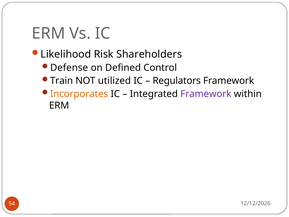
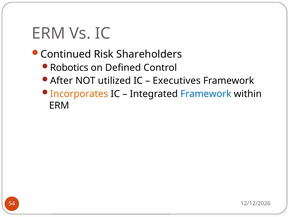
Likelihood: Likelihood -> Continued (66, 54)
Defense: Defense -> Robotics (69, 68)
Train: Train -> After (61, 81)
Regulators: Regulators -> Executives (177, 81)
Framework colour: purple -> blue (206, 94)
